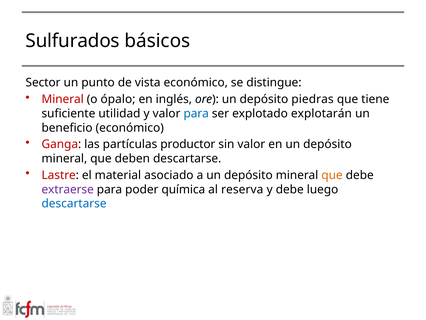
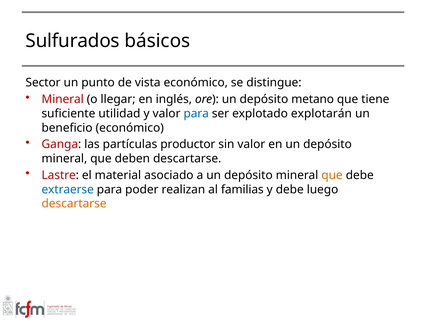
ópalo: ópalo -> llegar (118, 99)
piedras: piedras -> metano (313, 99)
extraerse colour: purple -> blue (68, 189)
química: química -> realizan (183, 189)
reserva: reserva -> familias (242, 189)
descartarse colour: blue -> orange (74, 203)
